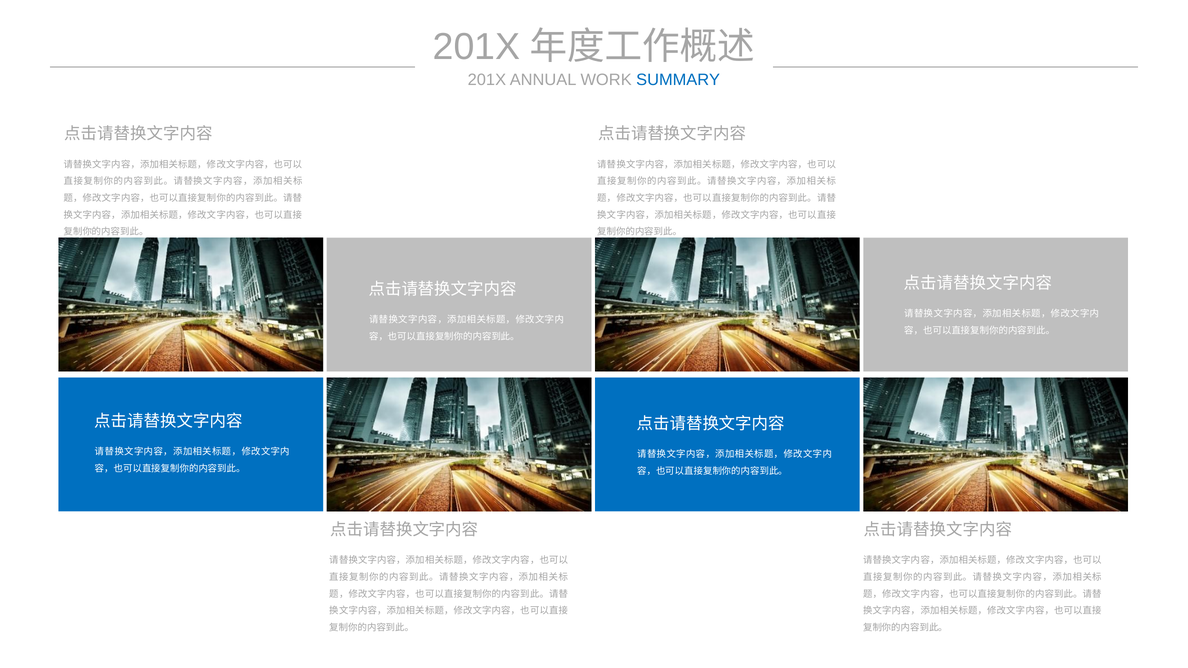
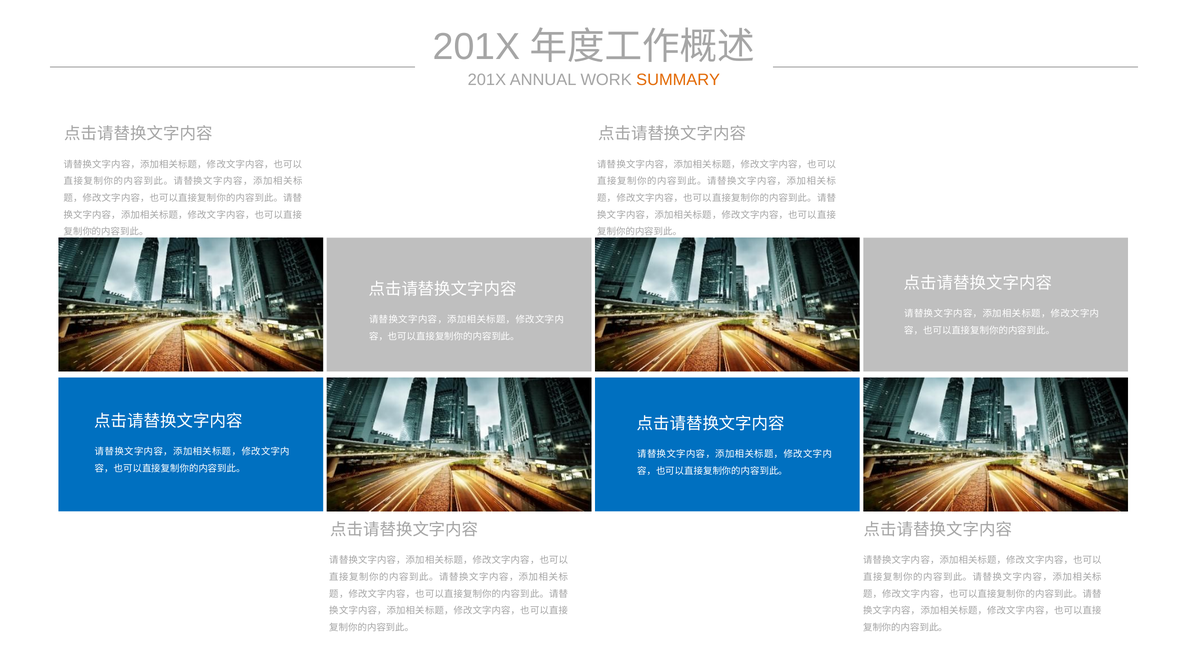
SUMMARY colour: blue -> orange (678, 80)
